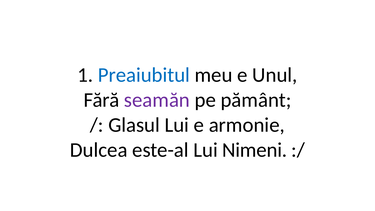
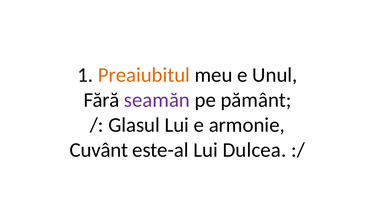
Preaiubitul colour: blue -> orange (144, 75)
Dulcea: Dulcea -> Cuvânt (99, 150)
Nimeni: Nimeni -> Dulcea (254, 150)
